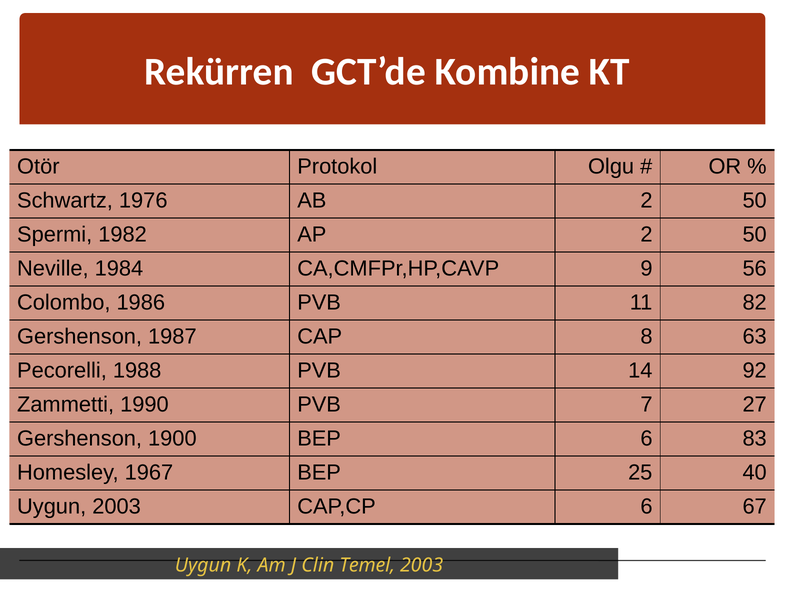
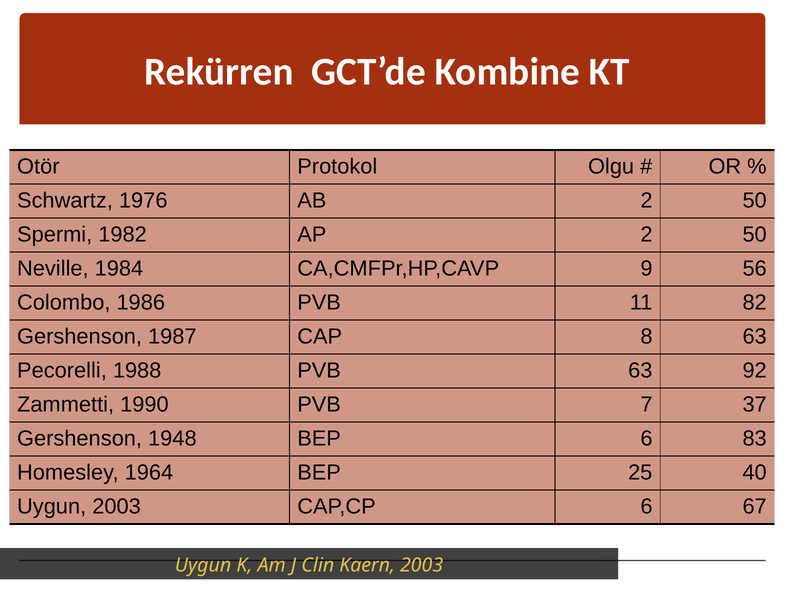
PVB 14: 14 -> 63 (640, 370)
27: 27 -> 37 (755, 404)
1900: 1900 -> 1948 (172, 438)
1967: 1967 -> 1964 (149, 472)
Temel: Temel -> Kaern (367, 565)
